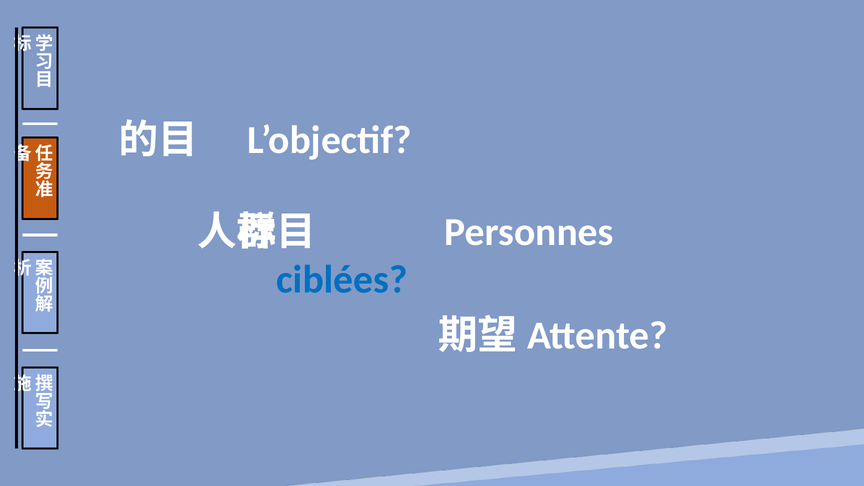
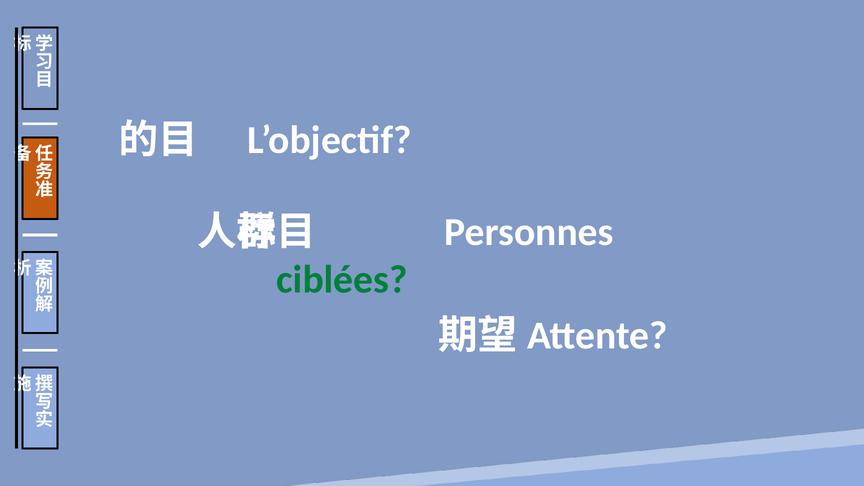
ciblées colour: blue -> green (342, 280)
